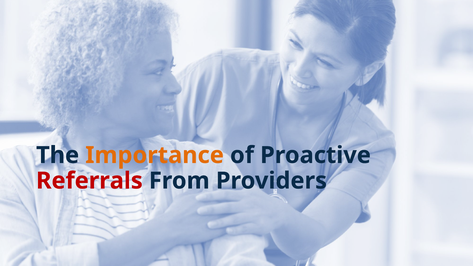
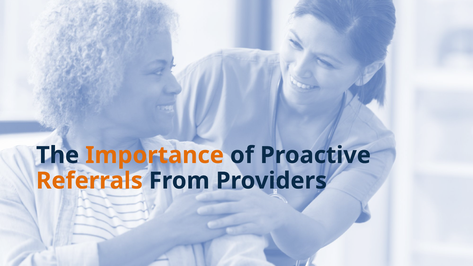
Referrals colour: red -> orange (89, 181)
